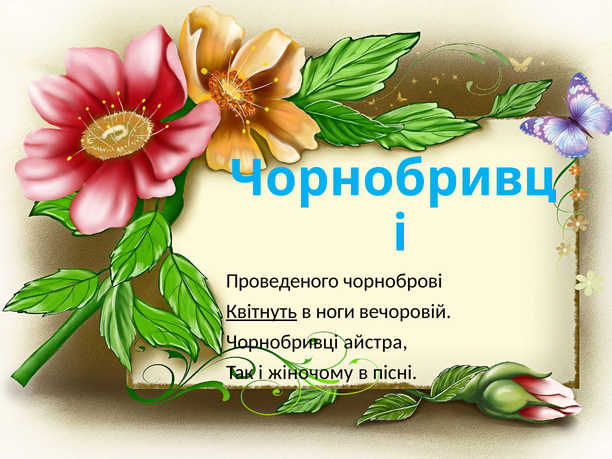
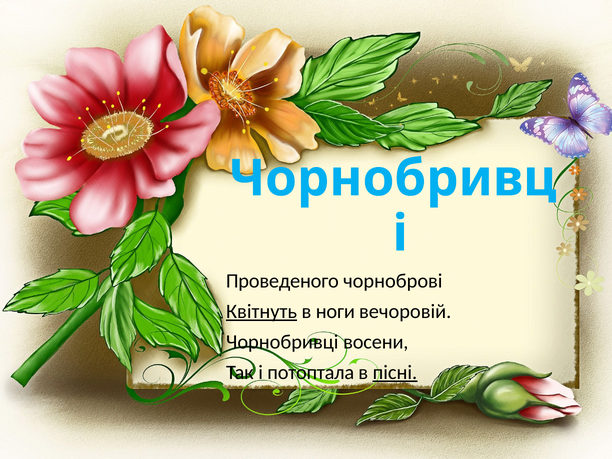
айстра: айстра -> восени (376, 342)
жіночому: жіночому -> потоптала (311, 372)
пісні underline: none -> present (395, 372)
